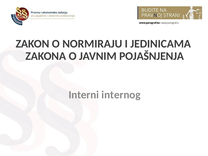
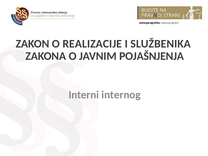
NORMIRAJU: NORMIRAJU -> REALIZACIJE (92, 44)
JEDINICAMA: JEDINICAMA -> SLUŽBENIKA (161, 44)
